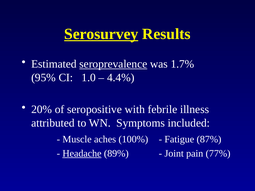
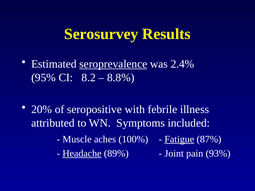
Serosurvey underline: present -> none (101, 34)
1.7%: 1.7% -> 2.4% (182, 64)
1.0: 1.0 -> 8.2 (89, 78)
4.4%: 4.4% -> 8.8% (121, 78)
Fatigue underline: none -> present (179, 139)
77%: 77% -> 93% (218, 154)
